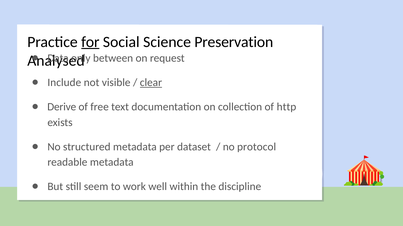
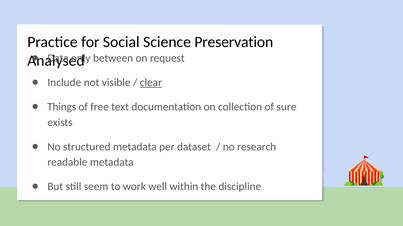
for underline: present -> none (90, 42)
Derive: Derive -> Things (62, 107)
http: http -> sure (286, 107)
protocol: protocol -> research (257, 147)
